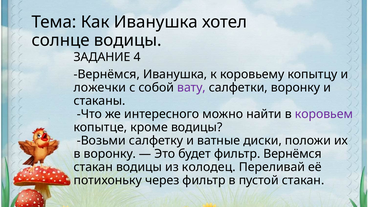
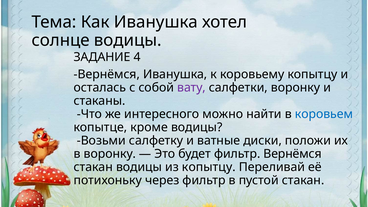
ложечки: ложечки -> осталась (100, 87)
коровьем colour: purple -> blue (324, 114)
из колодец: колодец -> копытцу (209, 167)
